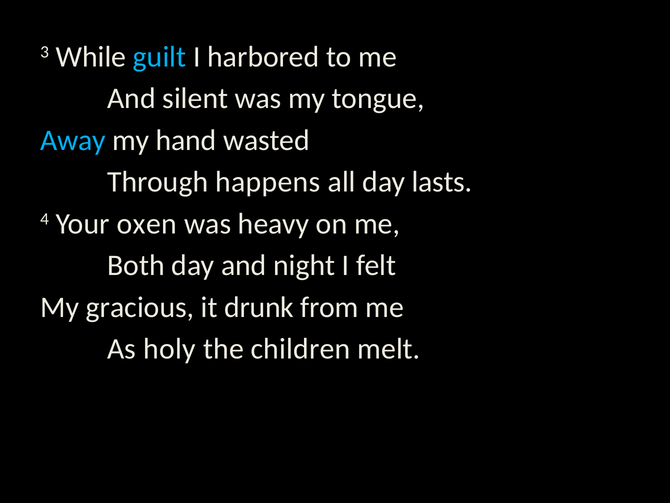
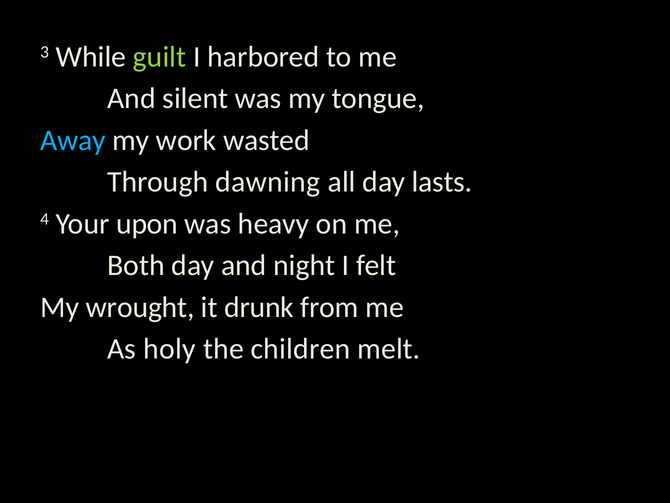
guilt colour: light blue -> light green (160, 57)
hand: hand -> work (186, 140)
happens: happens -> dawning (268, 182)
oxen: oxen -> upon (147, 224)
gracious: gracious -> wrought (140, 307)
